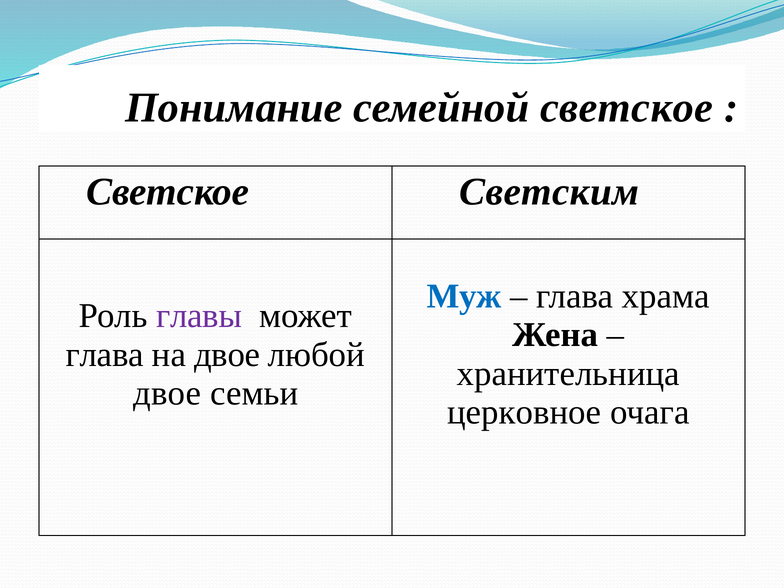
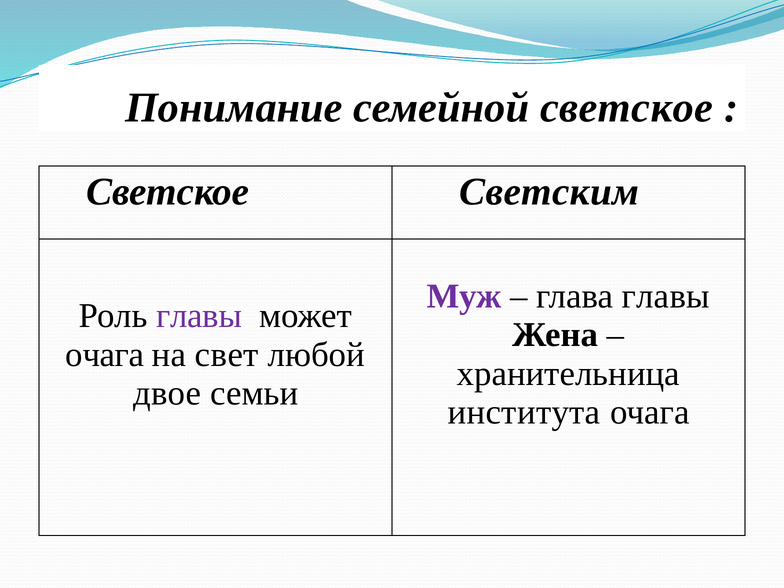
Муж colour: blue -> purple (464, 296)
глава храма: храма -> главы (666, 296)
глава: глава -> очага (105, 355)
на двое: двое -> свет (227, 355)
церковное: церковное -> института (524, 412)
